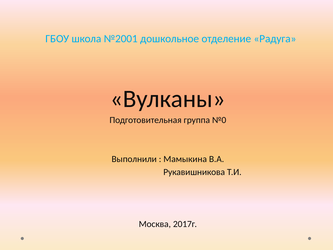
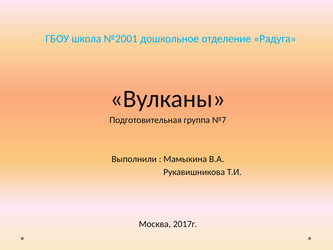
№0: №0 -> №7 (219, 120)
